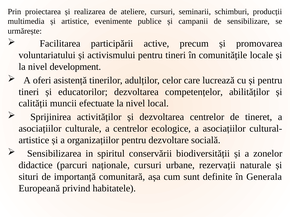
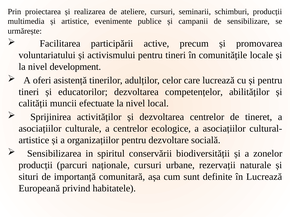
didactice: didactice -> producții (36, 165)
în Generala: Generala -> Lucrează (264, 177)
